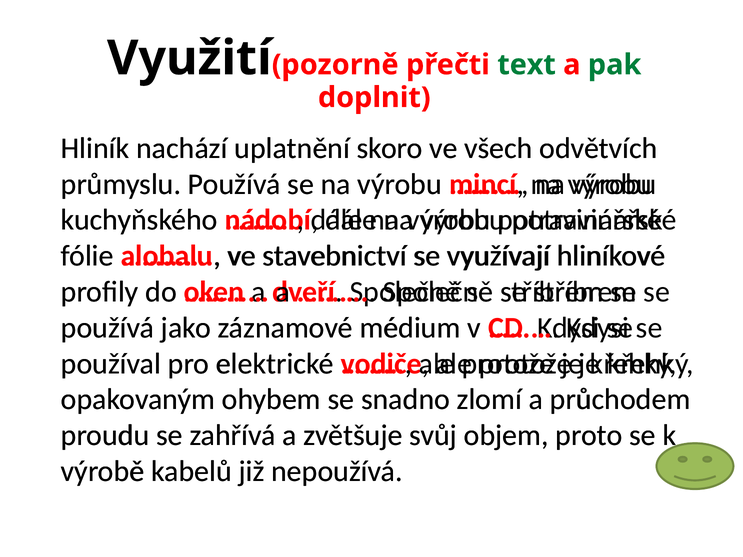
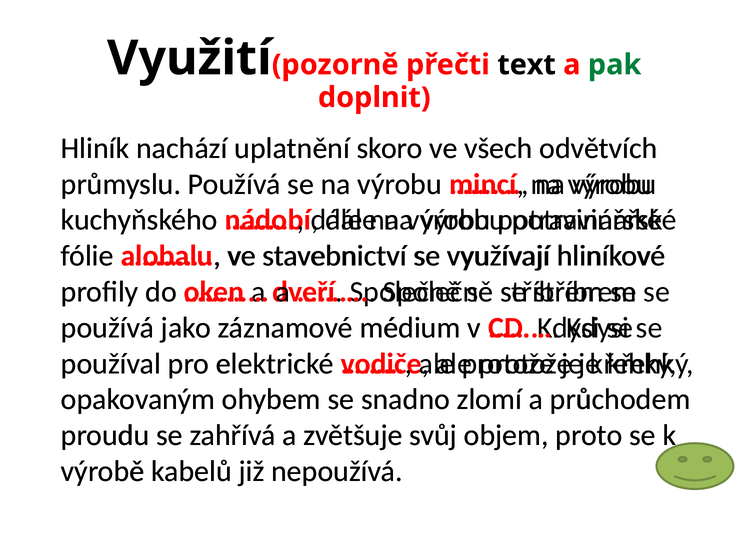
text colour: green -> black (527, 65)
